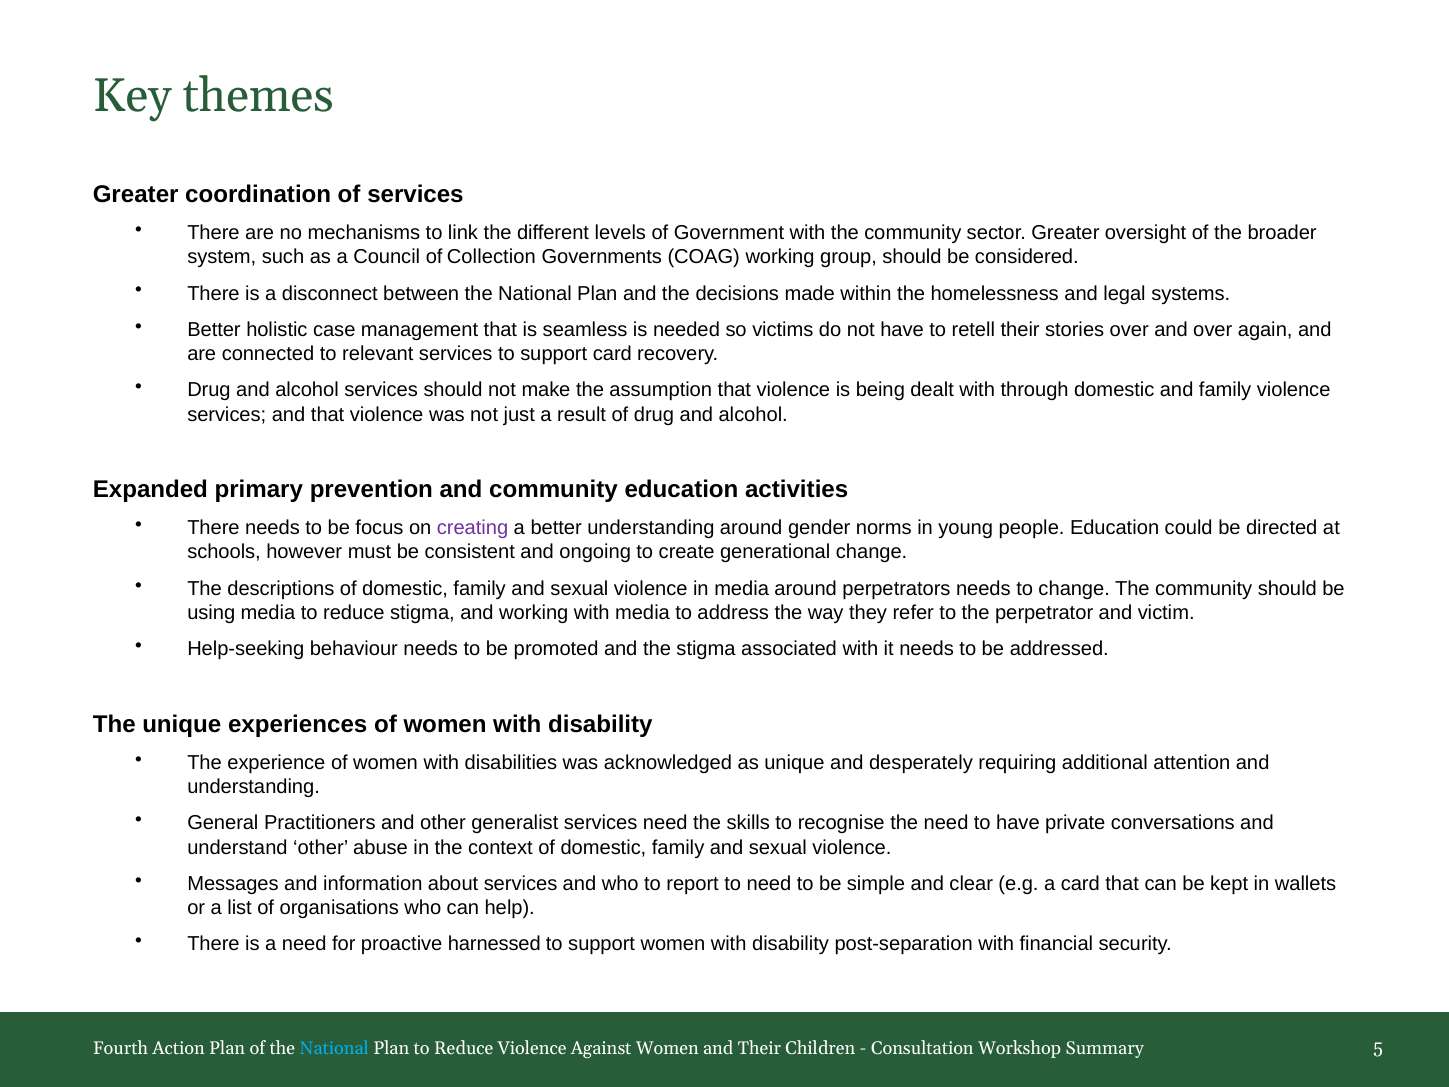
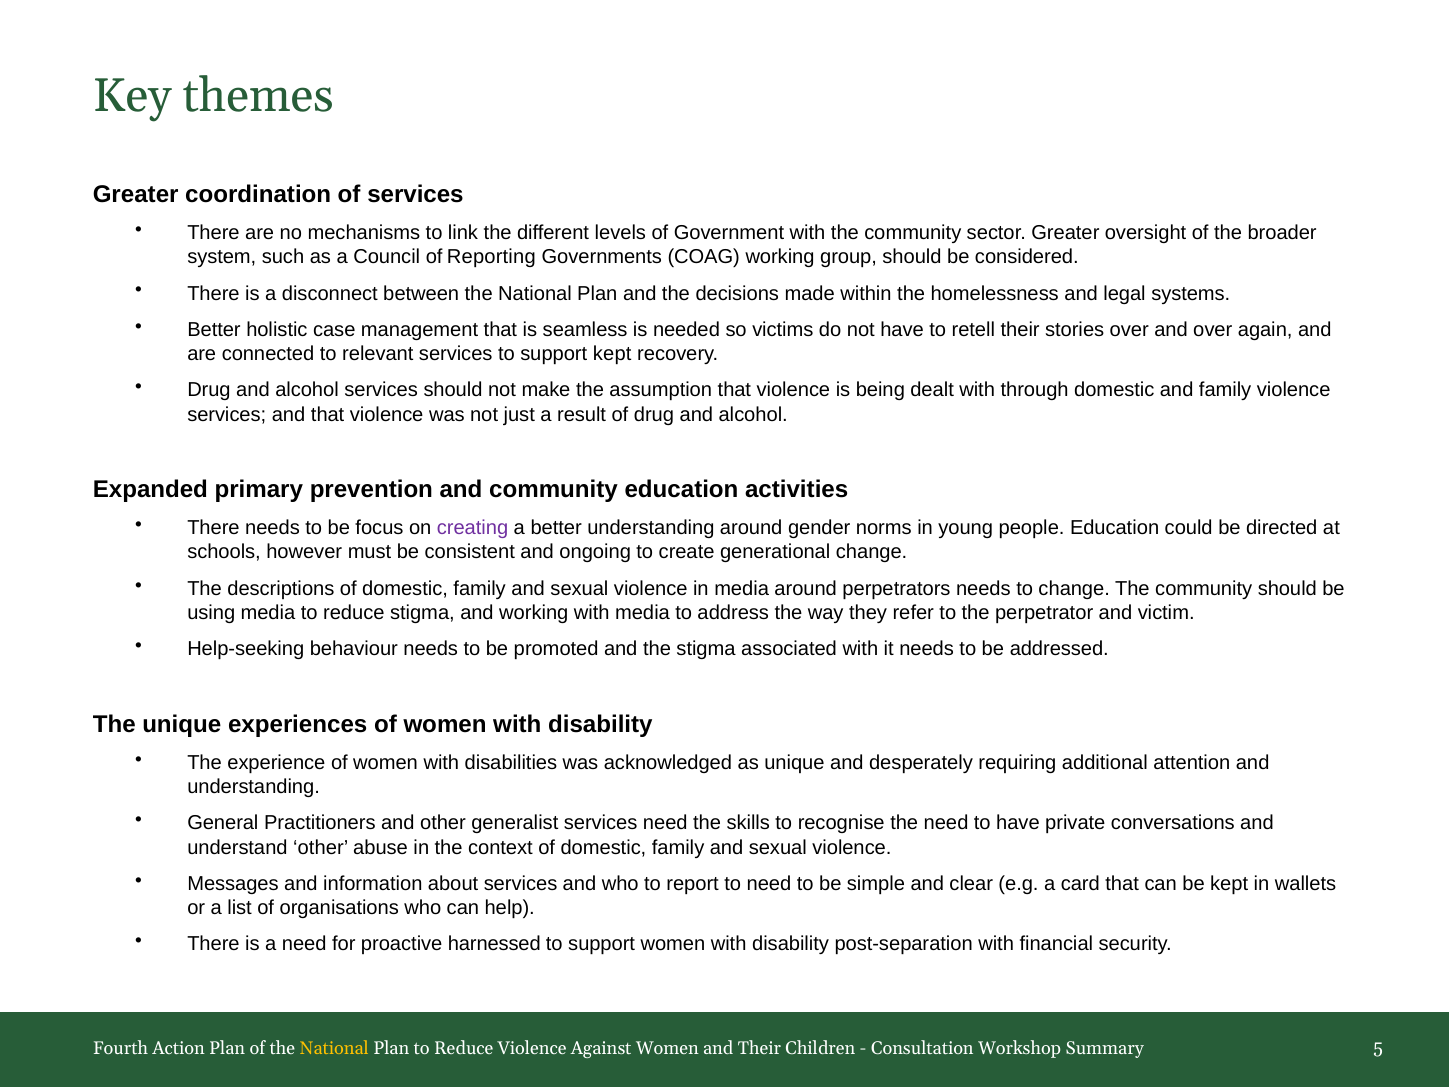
Collection: Collection -> Reporting (491, 257)
support card: card -> kept (612, 354)
National colour: light blue -> yellow (334, 1048)
